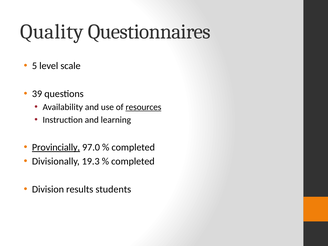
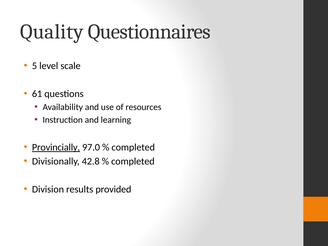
39: 39 -> 61 (37, 94)
resources underline: present -> none (143, 107)
19.3: 19.3 -> 42.8 (91, 161)
students: students -> provided (113, 189)
